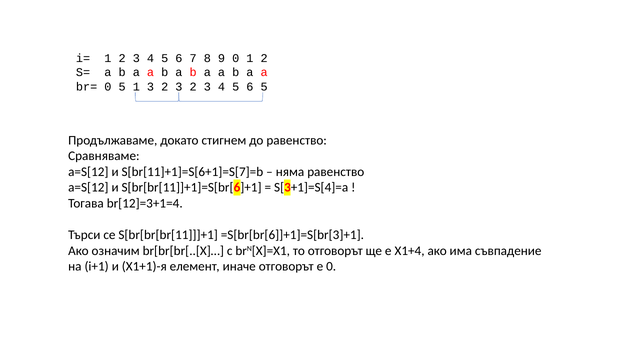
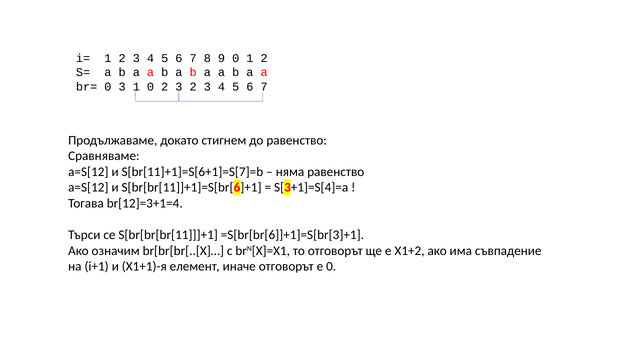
0 5: 5 -> 3 (122, 87)
1 3: 3 -> 0 (151, 87)
5: 5 -> 7 (264, 87)
X1+4: X1+4 -> X1+2 (410, 251)
